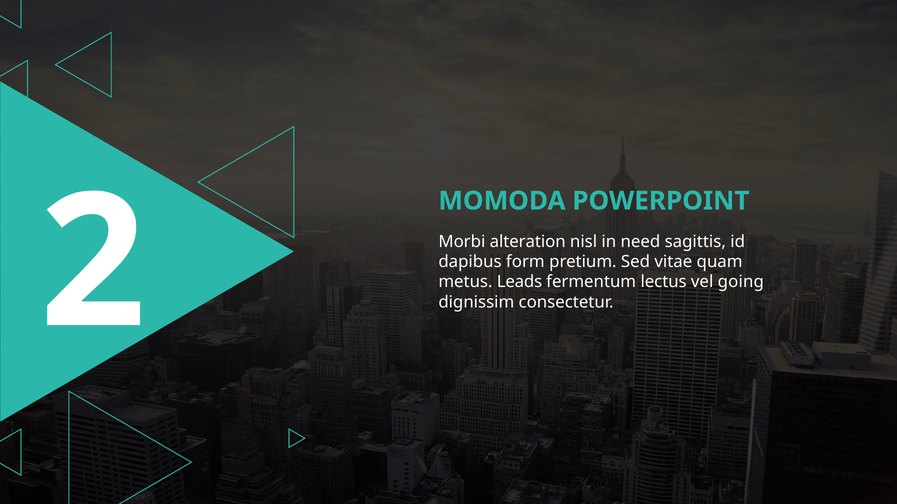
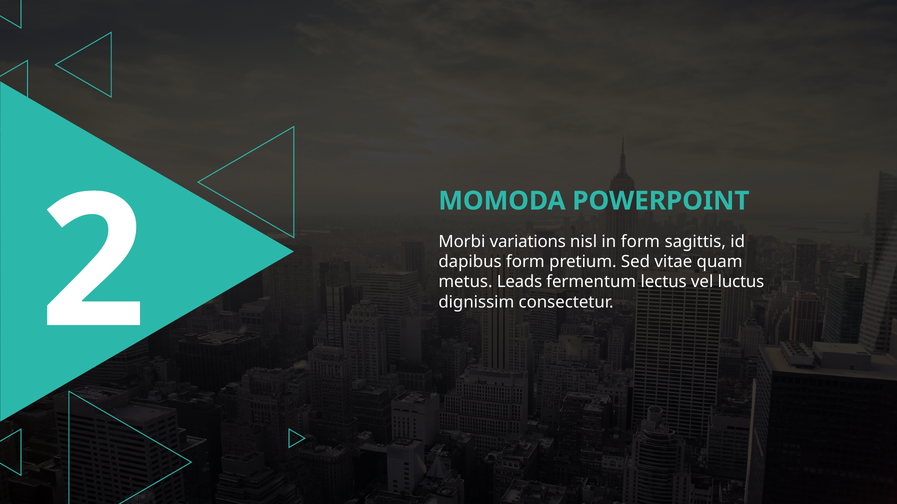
alteration: alteration -> variations (528, 242)
in need: need -> form (640, 242)
going: going -> luctus (741, 282)
